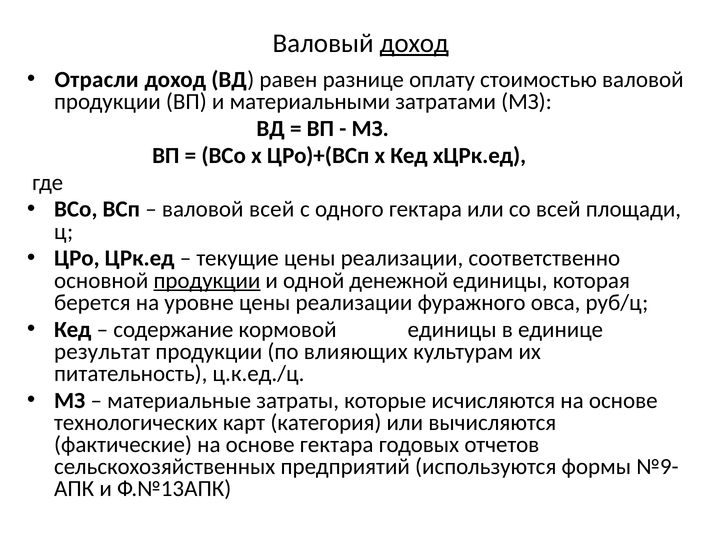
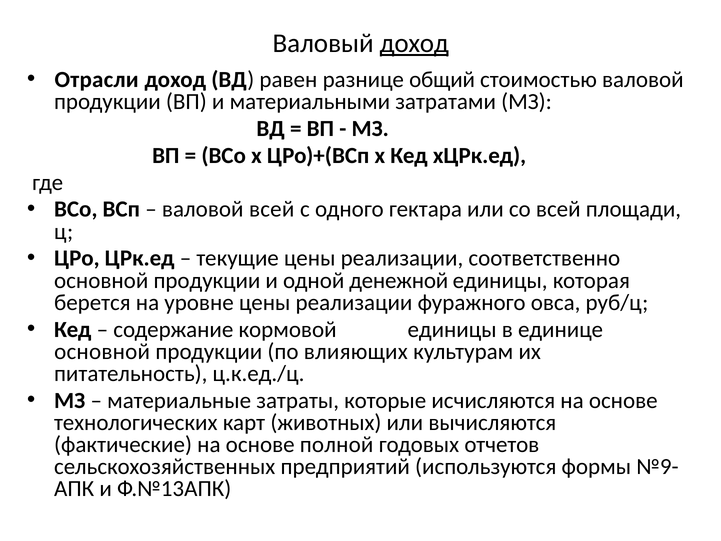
оплату: оплату -> общий (442, 80)
продукции underline: present -> none (207, 280)
результат: результат -> основной (102, 351)
категория: категория -> животных (326, 422)
основе гектара: гектара -> полной (337, 445)
